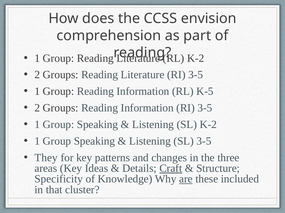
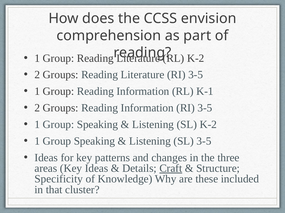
K-5: K-5 -> K-1 (205, 92)
They: They -> Ideas (46, 158)
are underline: present -> none (186, 180)
